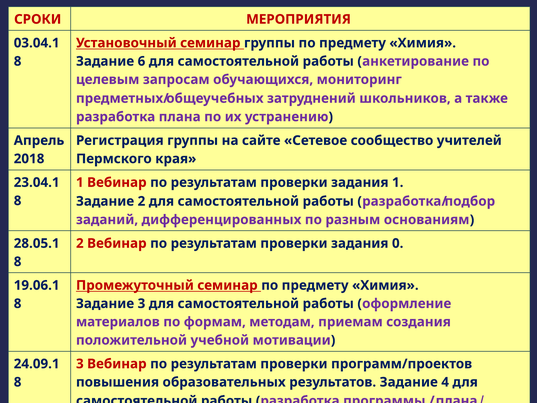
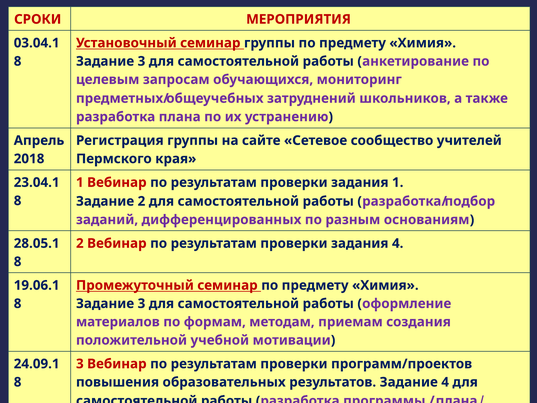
6: 6 -> 3 (141, 61)
задания 0: 0 -> 4 (398, 243)
